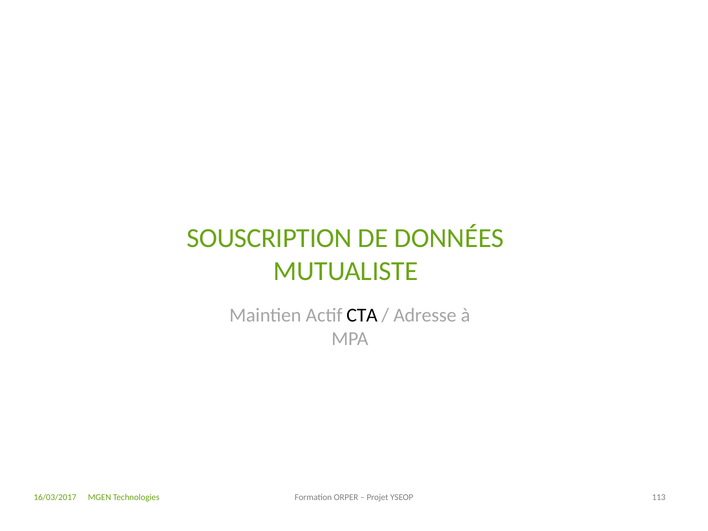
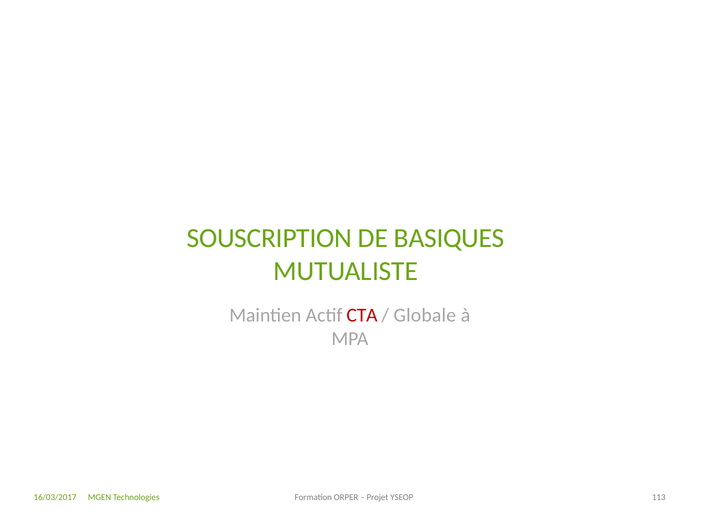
DONNÉES: DONNÉES -> BASIQUES (449, 238)
CTA colour: black -> red (362, 315)
Adresse: Adresse -> Globale (425, 315)
